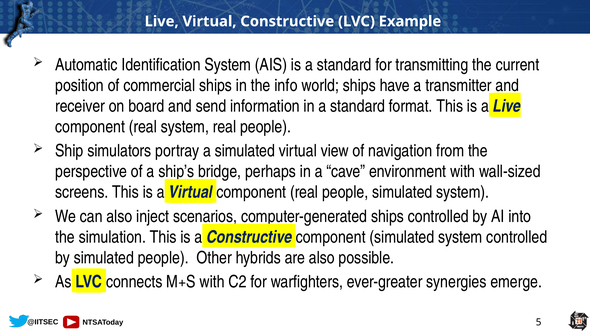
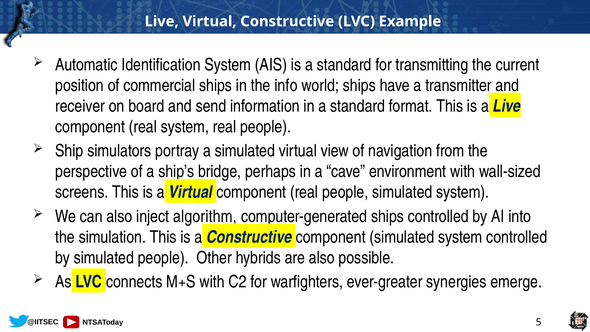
scenarios: scenarios -> algorithm (205, 216)
